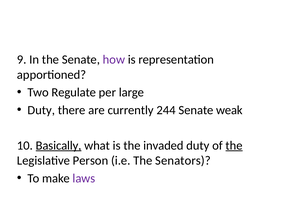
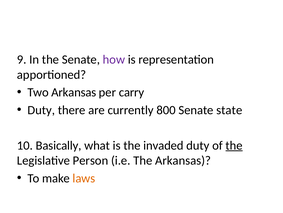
Two Regulate: Regulate -> Arkansas (74, 92)
large: large -> carry (131, 92)
244: 244 -> 800 (166, 110)
weak: weak -> state (229, 110)
Basically underline: present -> none (59, 145)
The Senators: Senators -> Arkansas (183, 160)
laws colour: purple -> orange (84, 178)
